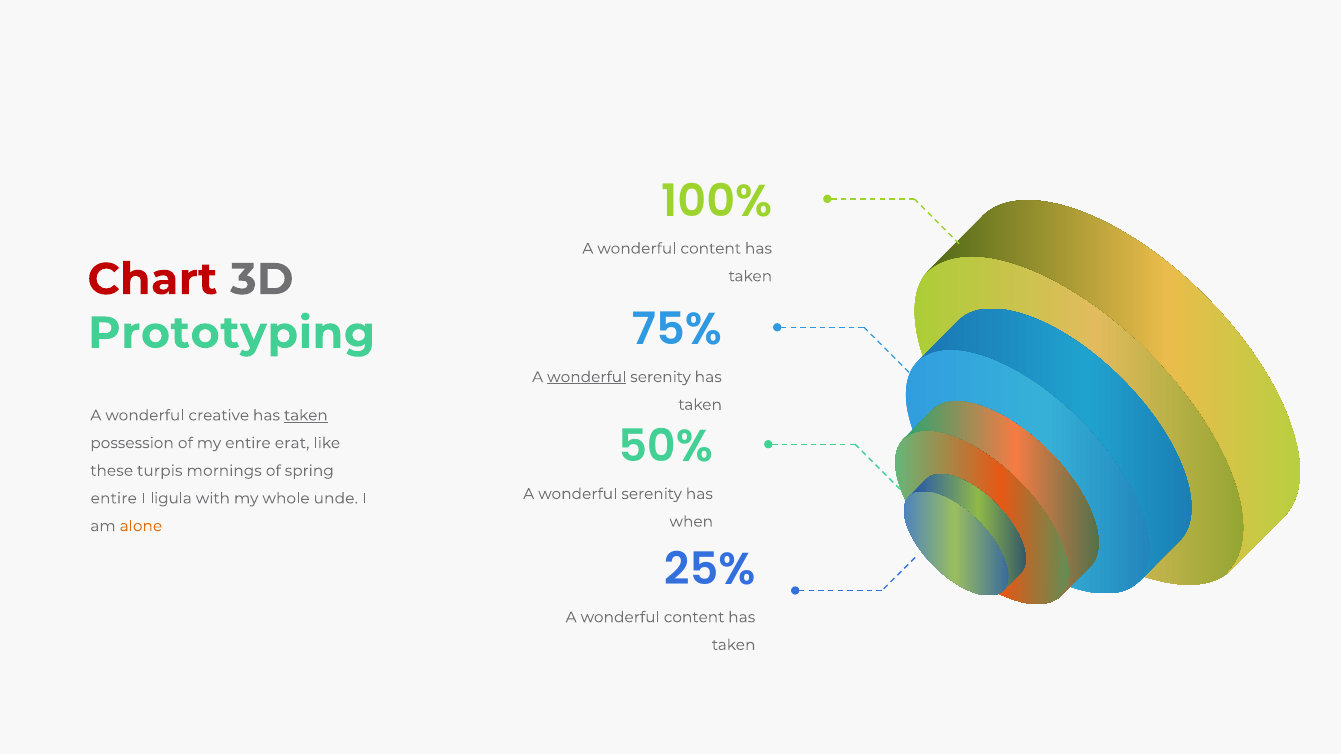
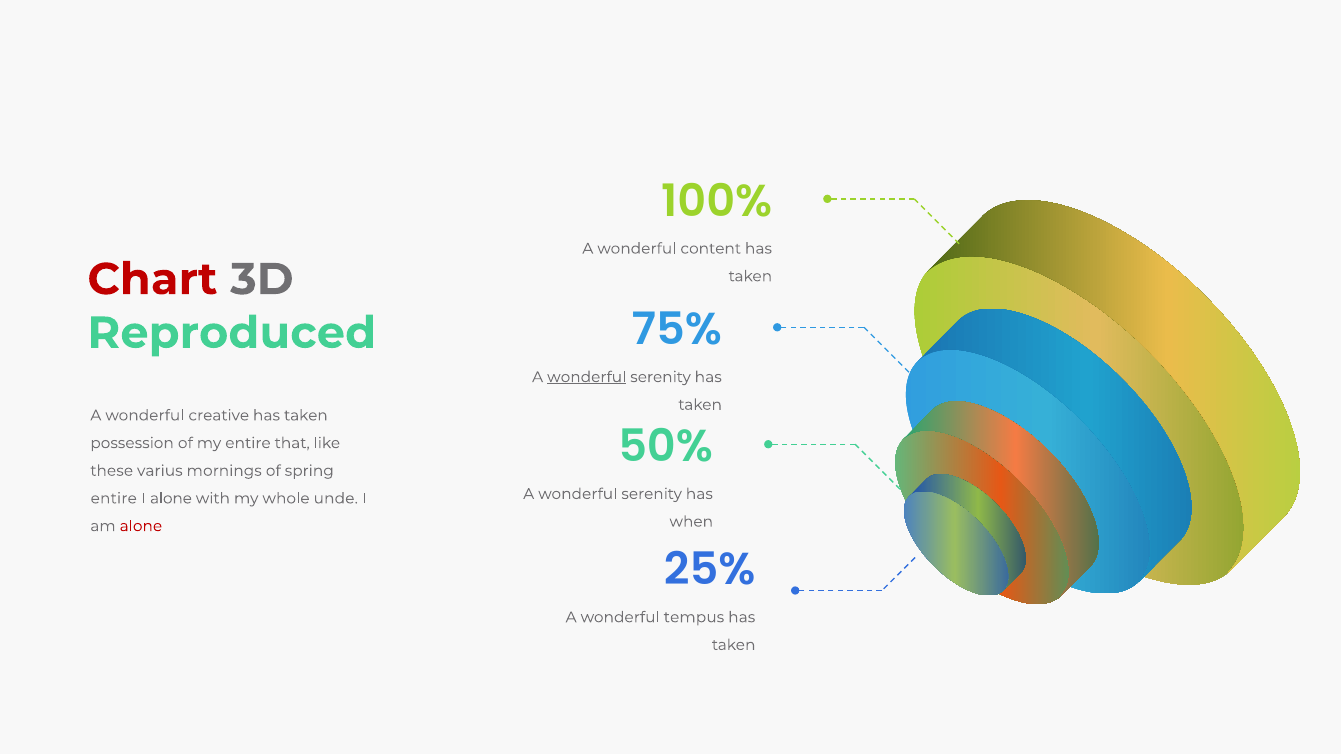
Prototyping: Prototyping -> Reproduced (232, 333)
taken underline: present -> none (306, 416)
erat: erat -> that (292, 443)
turpis: turpis -> varius (160, 471)
I ligula: ligula -> alone (171, 499)
alone colour: orange -> red (141, 526)
content: content -> tempus (694, 617)
